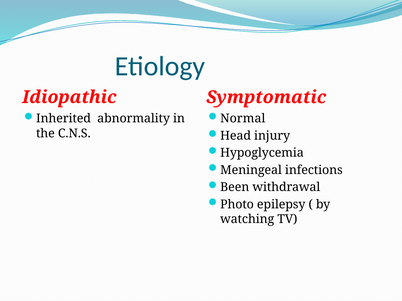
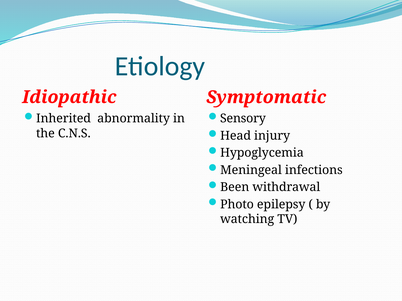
Normal: Normal -> Sensory (243, 119)
